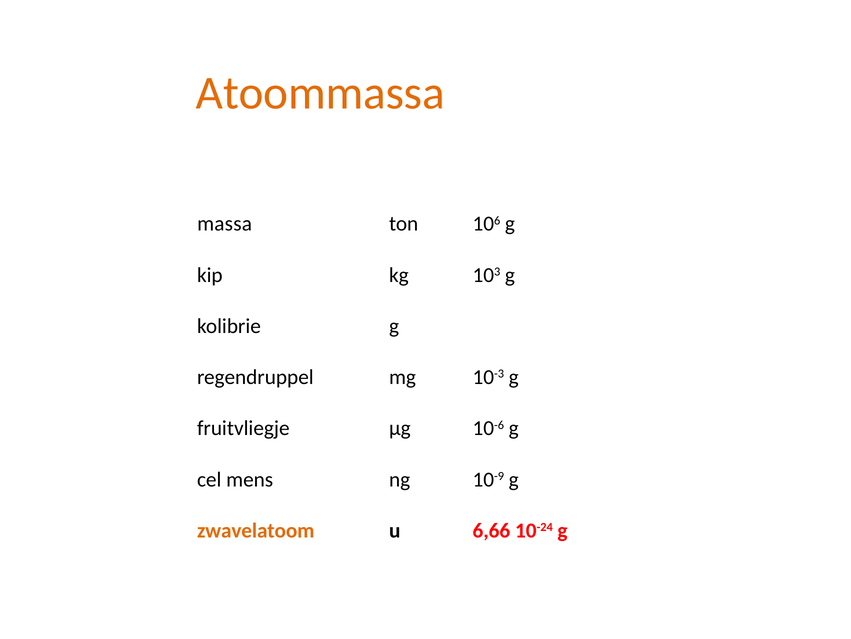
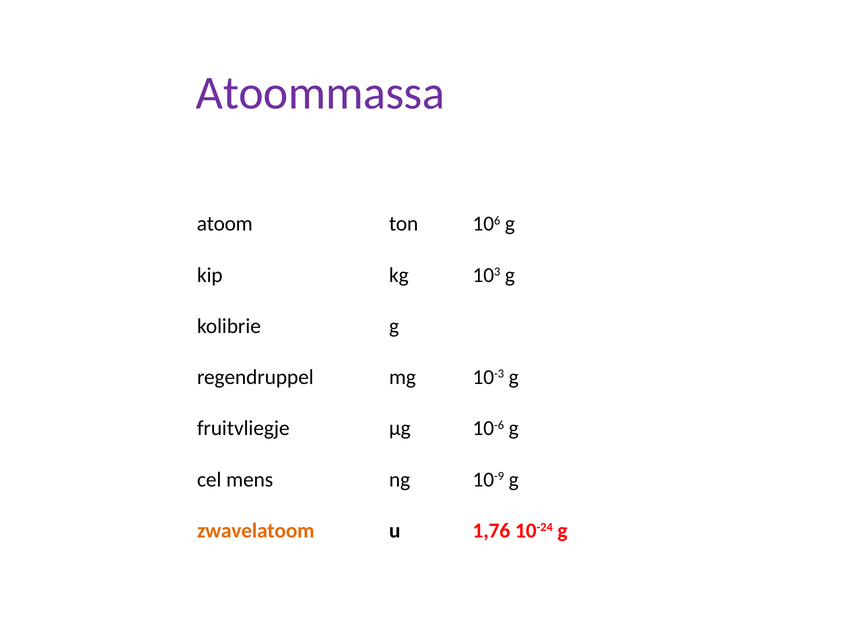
Atoommassa colour: orange -> purple (320, 93)
massa: massa -> atoom (225, 224)
6,66: 6,66 -> 1,76 (491, 530)
